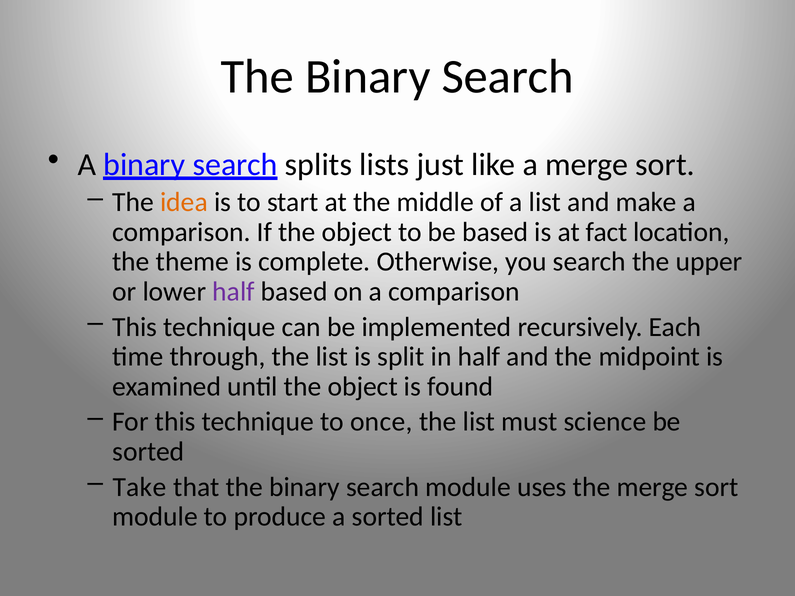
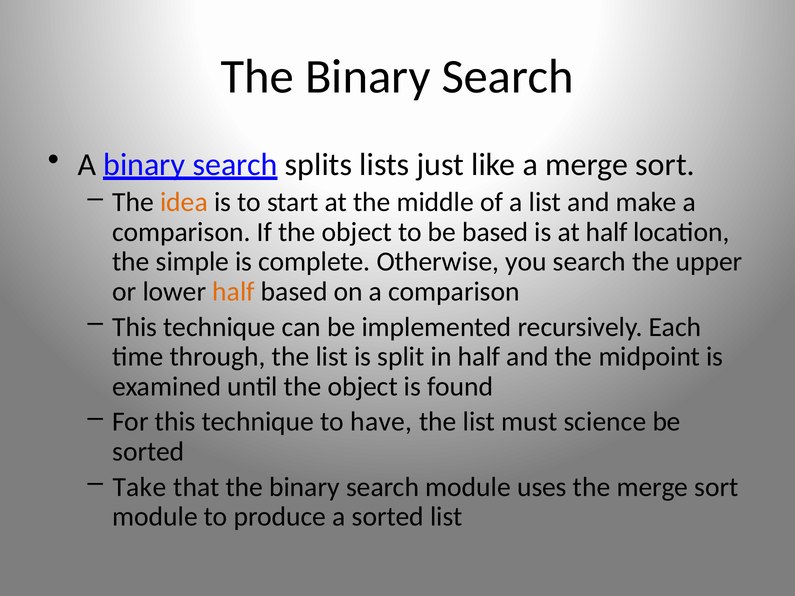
at fact: fact -> half (607, 232)
theme: theme -> simple (192, 262)
half colour: purple -> orange (234, 292)
once: once -> have (381, 422)
